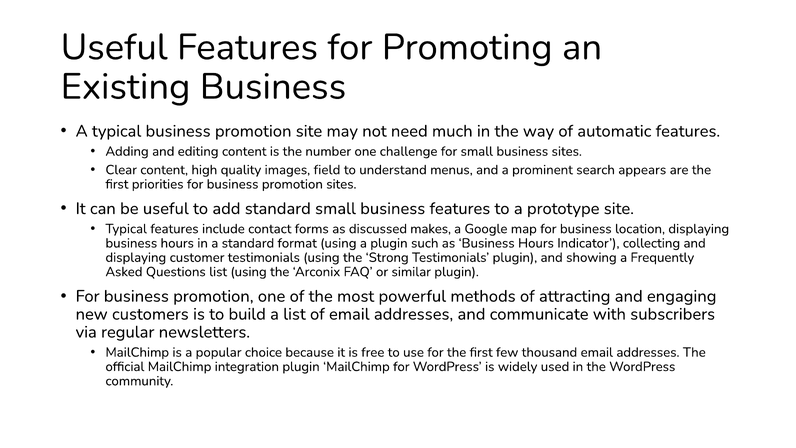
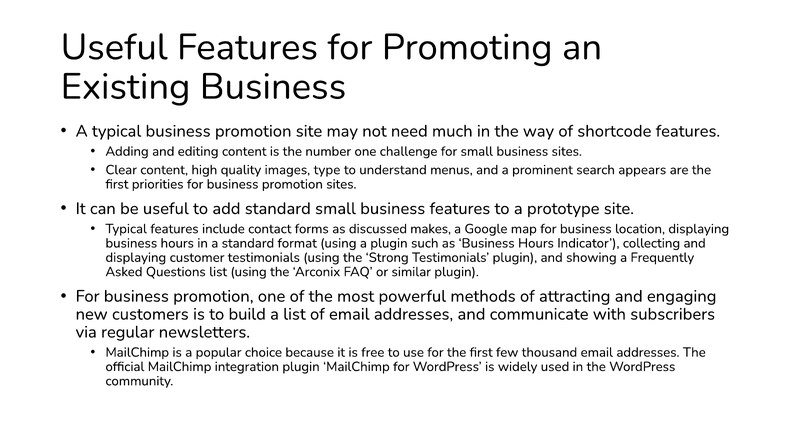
automatic: automatic -> shortcode (614, 131)
field: field -> type (327, 170)
